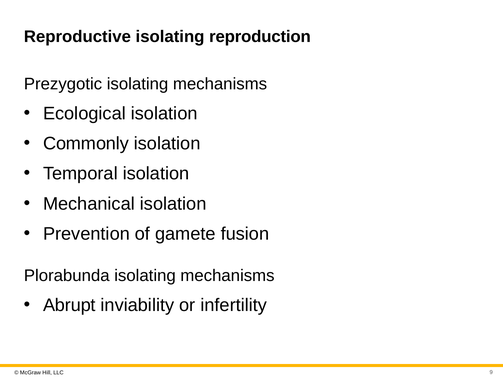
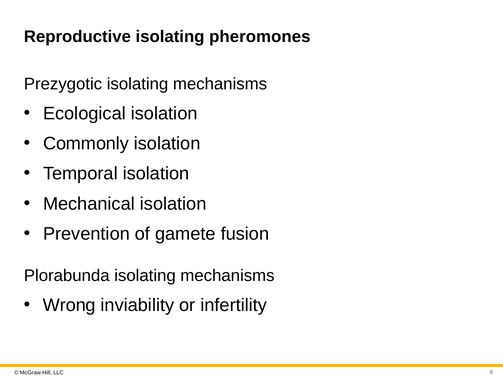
reproduction: reproduction -> pheromones (260, 37)
Abrupt: Abrupt -> Wrong (69, 305)
